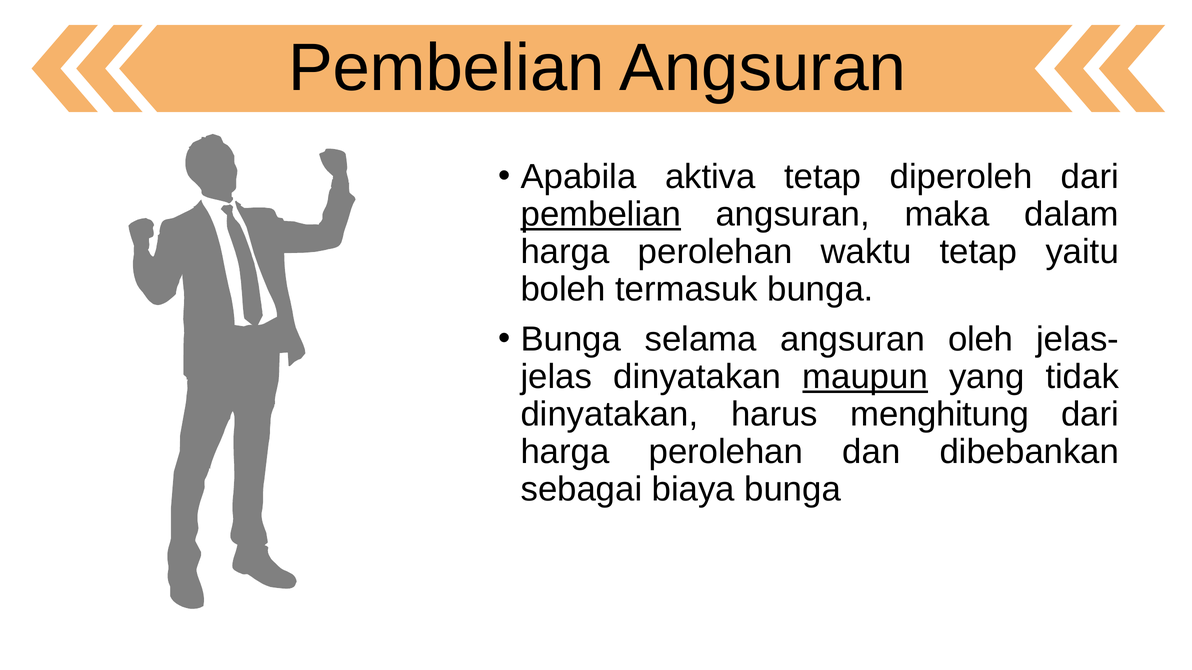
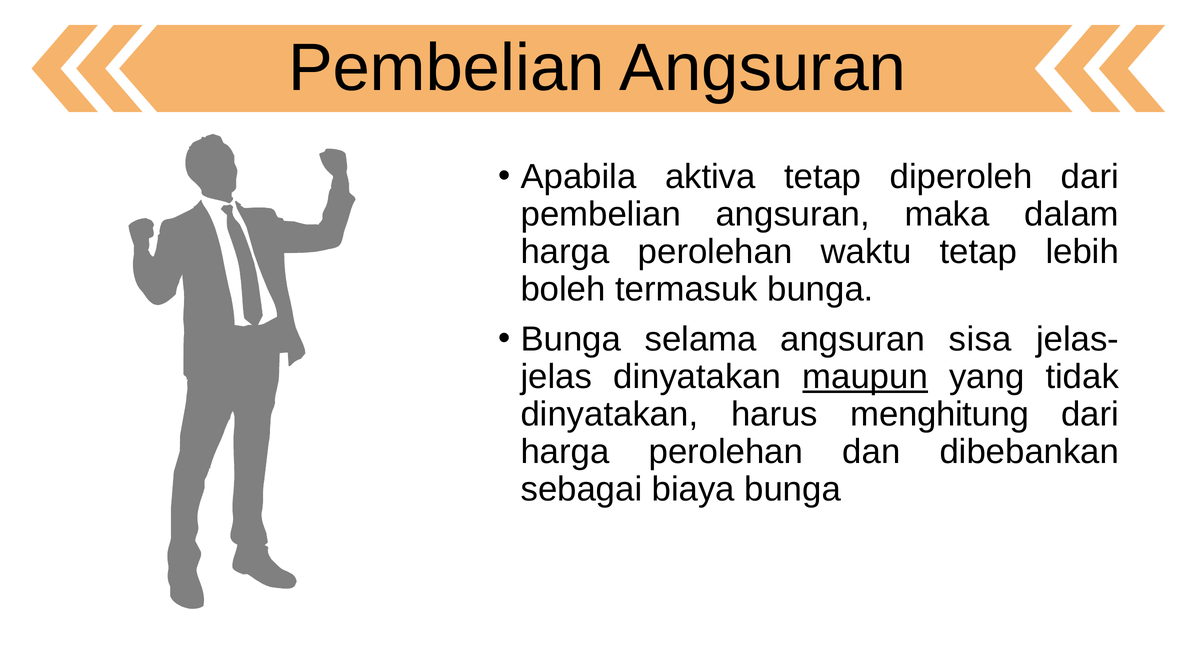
pembelian underline: present -> none (601, 214)
yaitu: yaitu -> lebih (1082, 252)
oleh: oleh -> sisa (980, 340)
